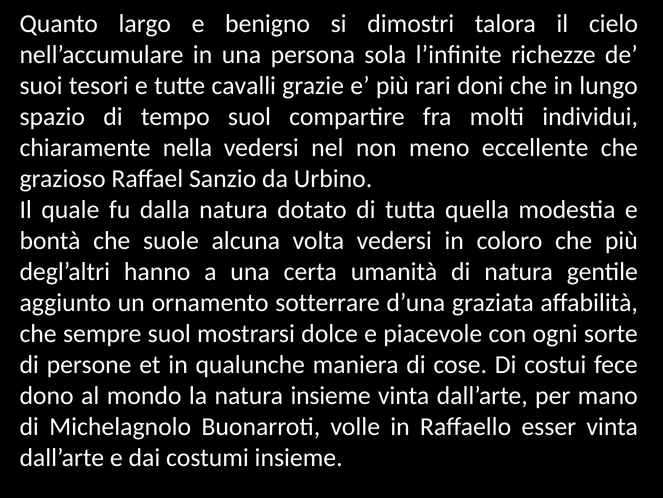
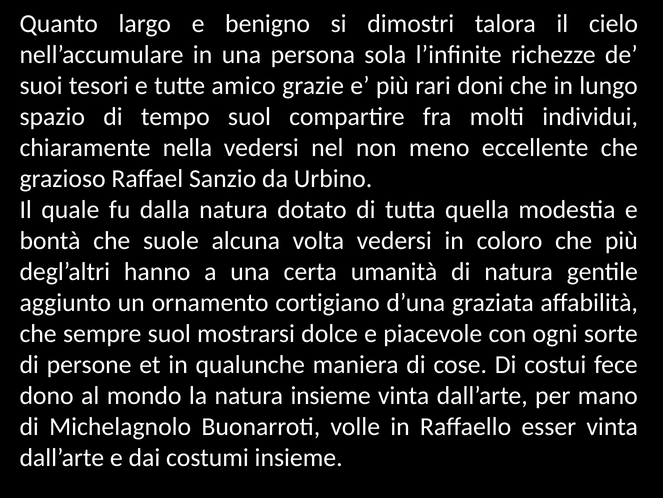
cavalli: cavalli -> amico (244, 85)
sotterrare: sotterrare -> cortigiano (328, 302)
